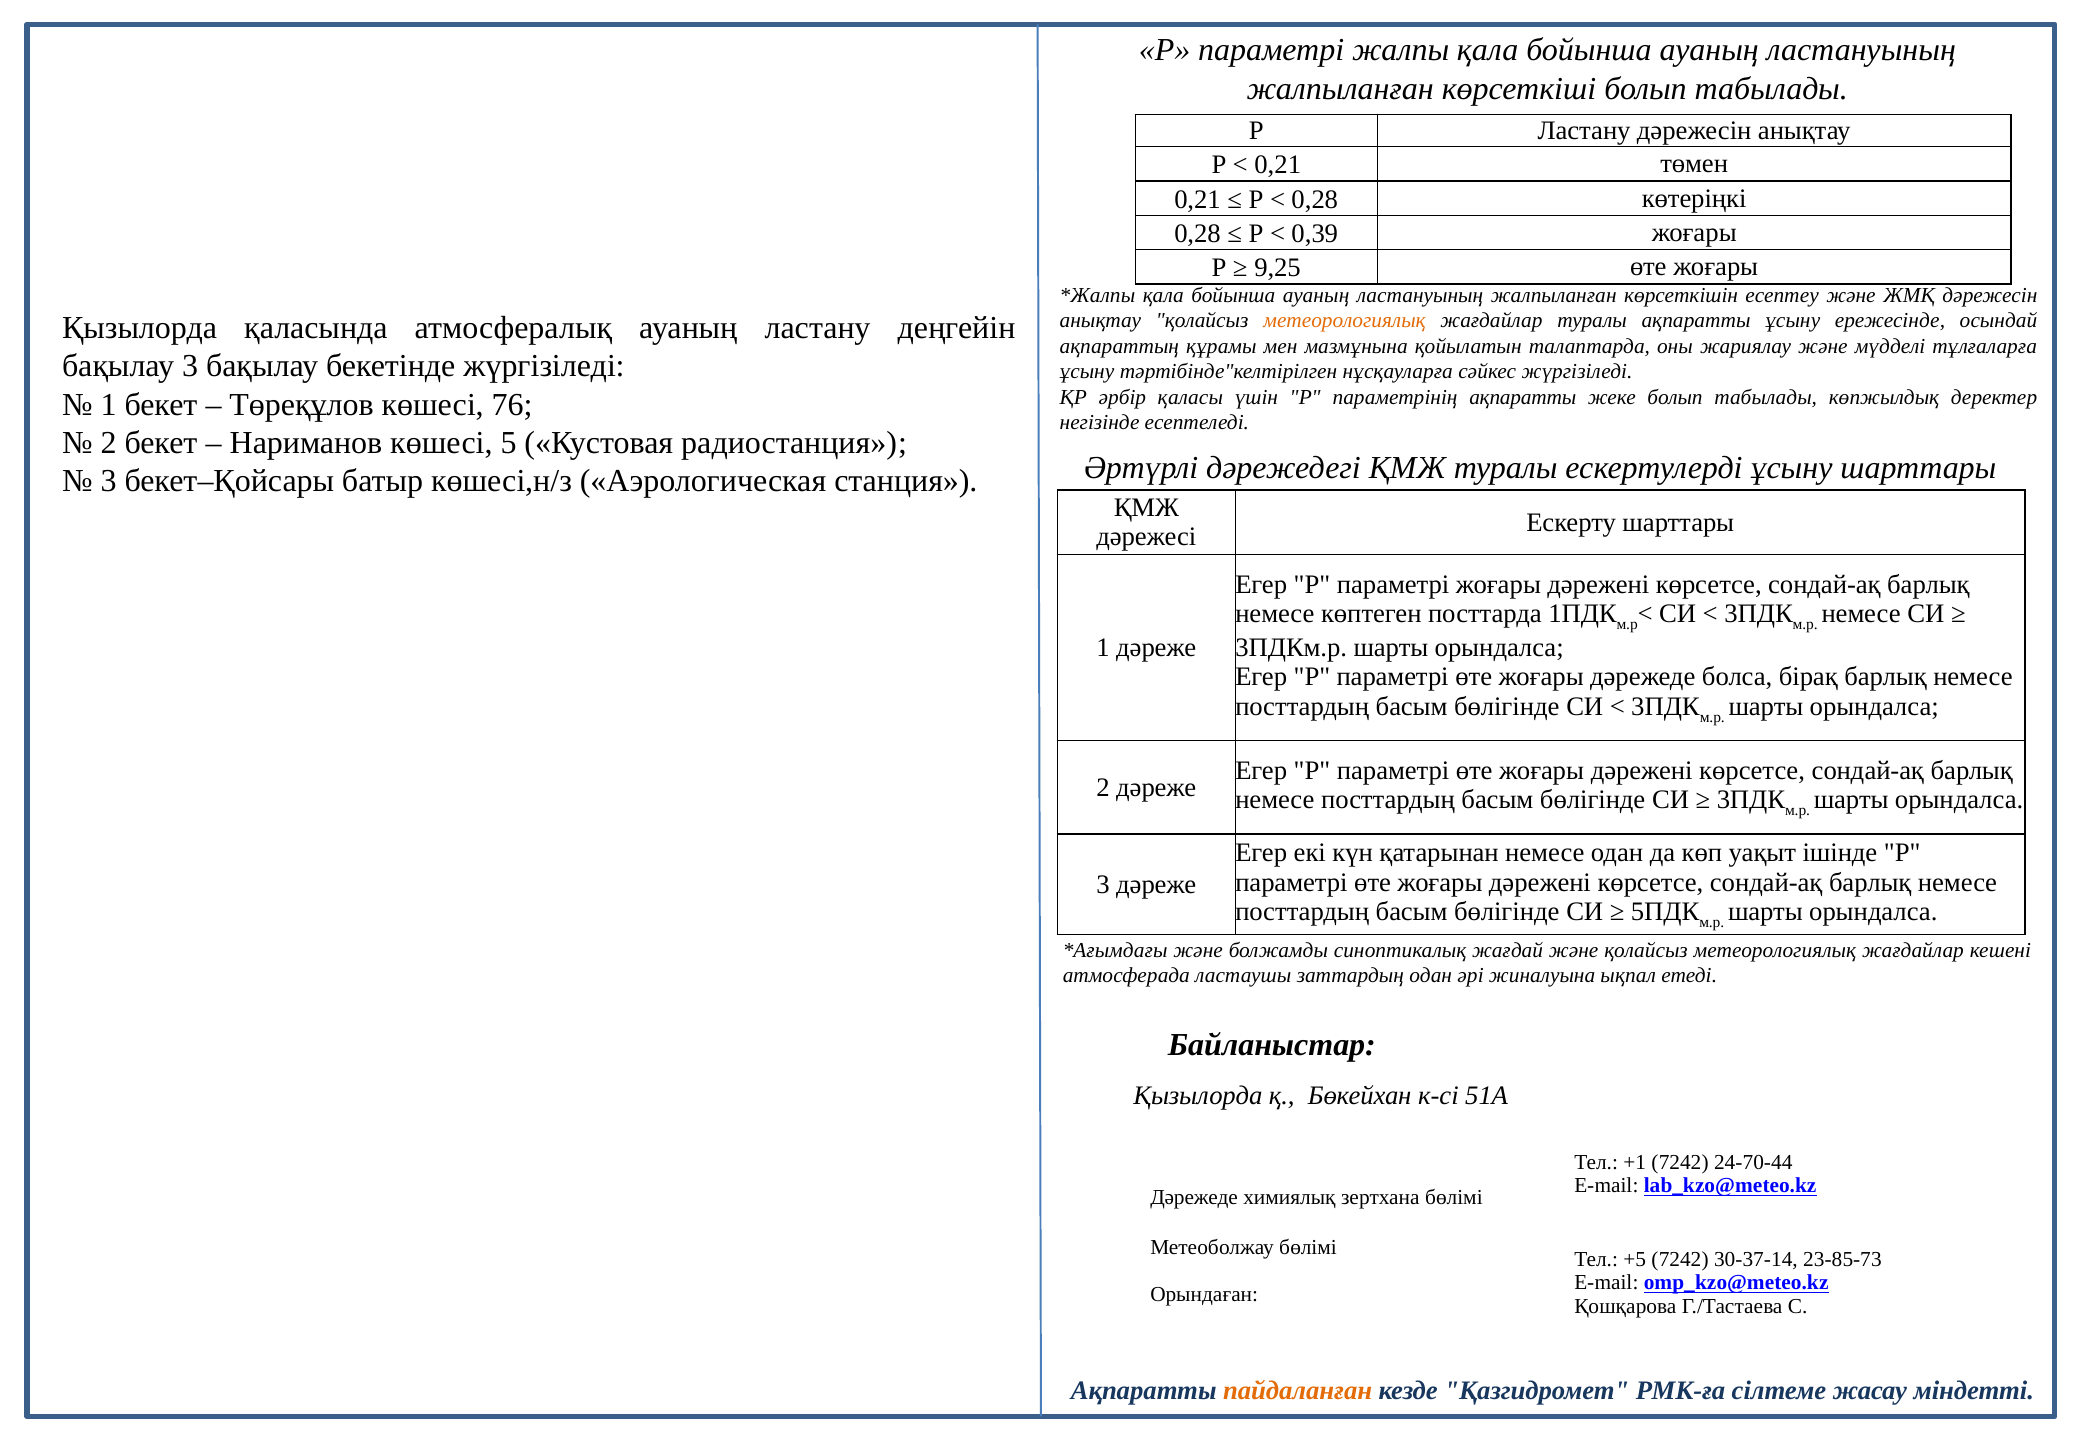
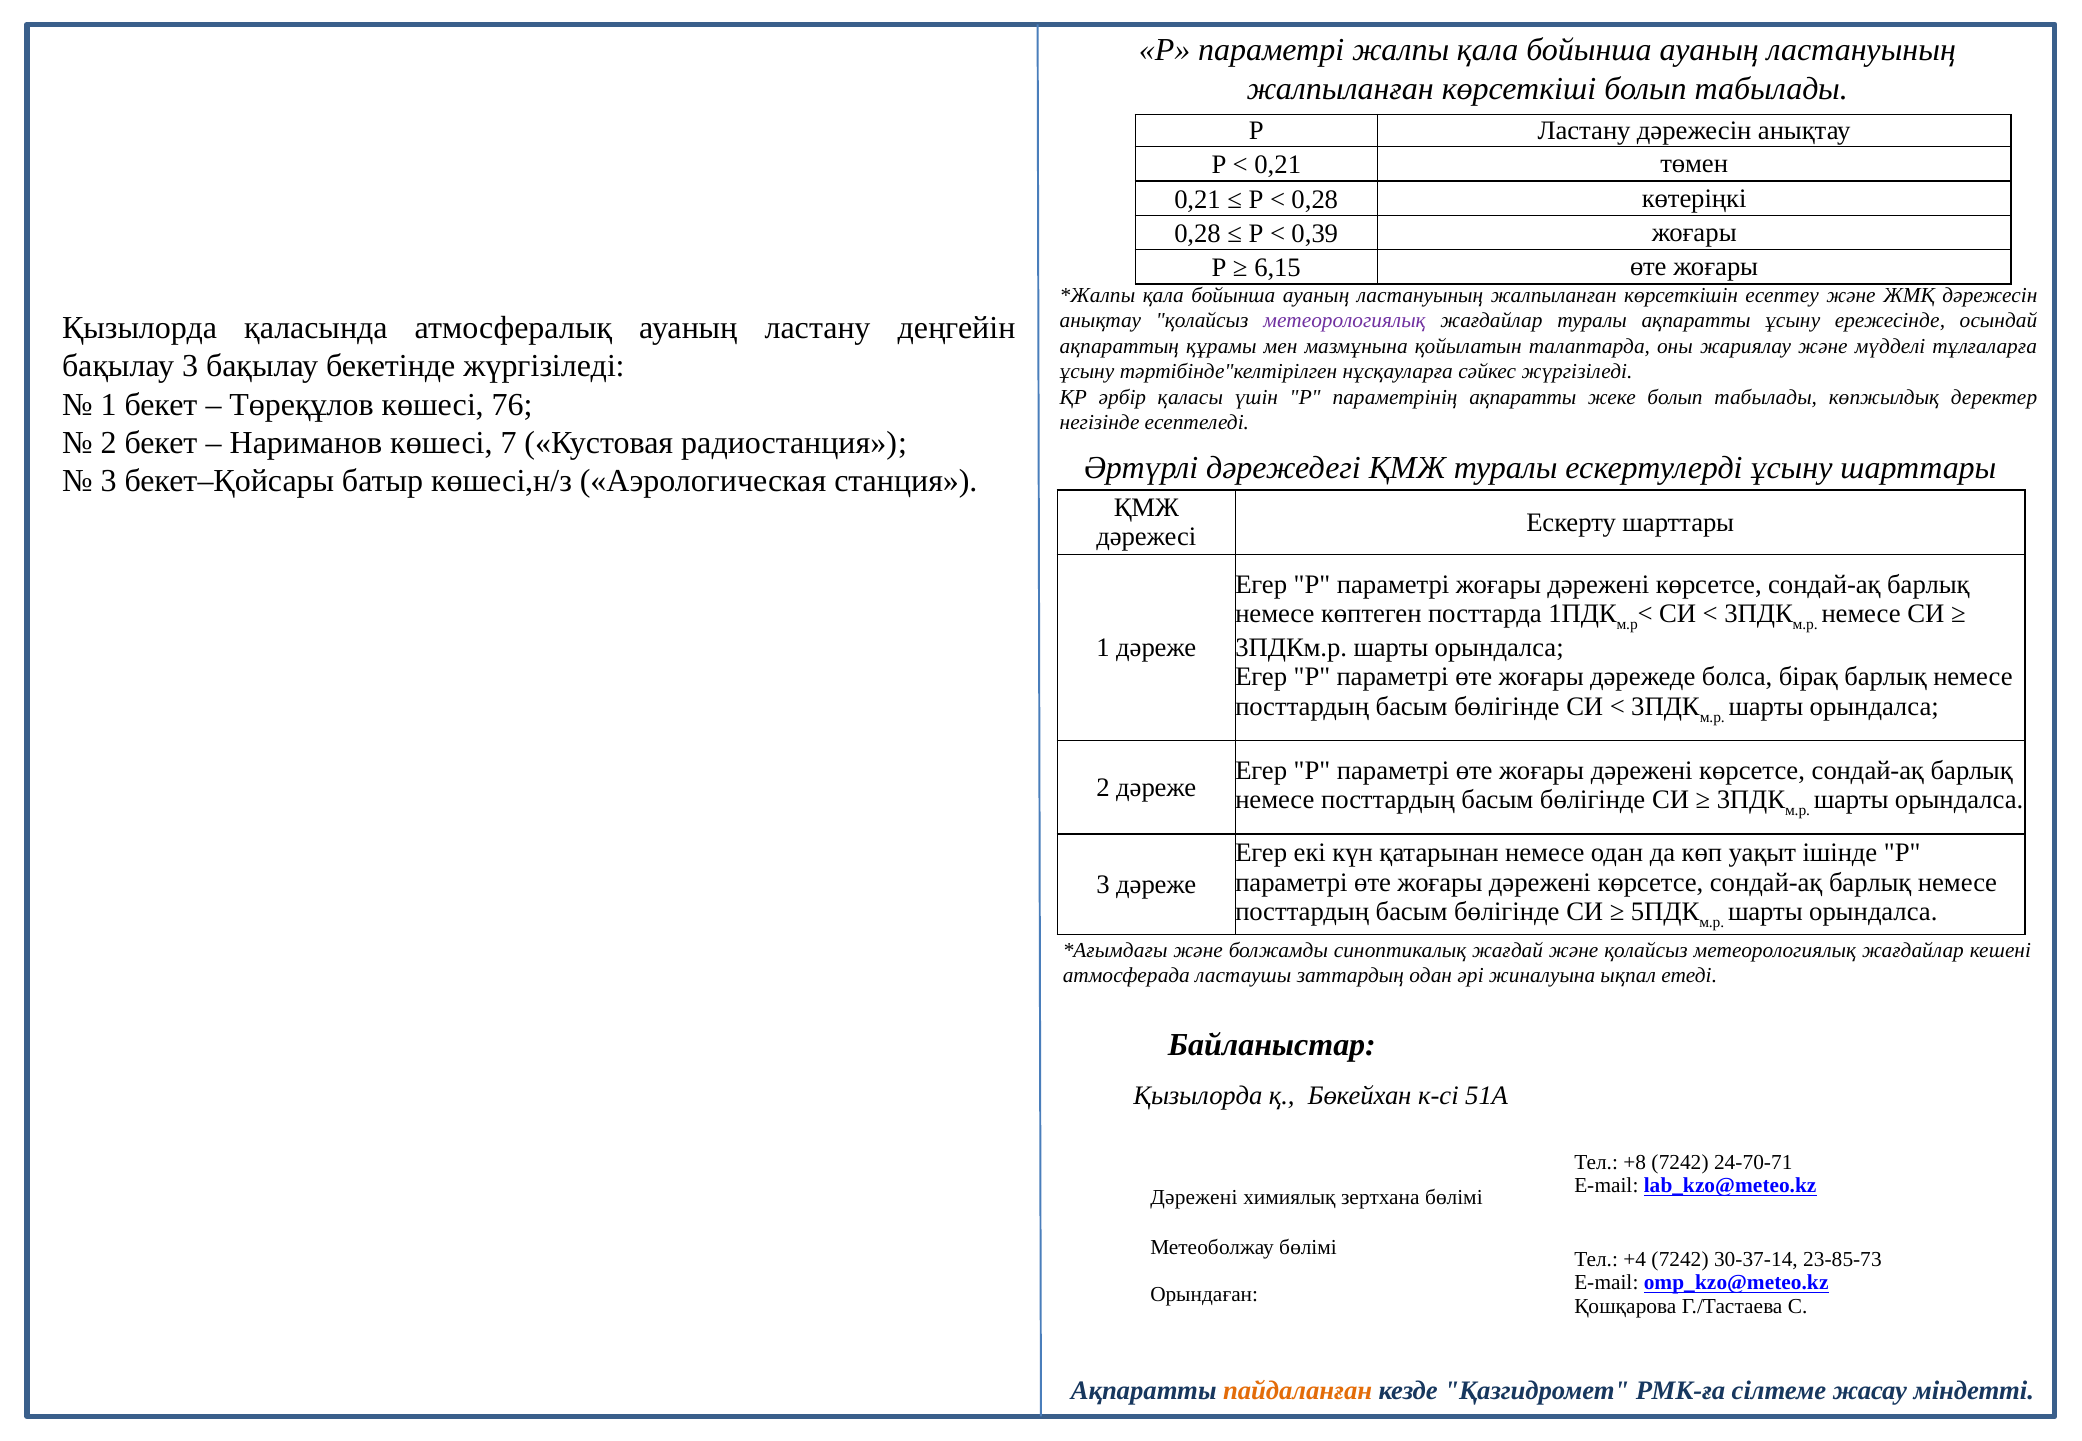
9,25: 9,25 -> 6,15 (1278, 268)
метеорологиялық colour: orange -> purple (1345, 321)
5: 5 -> 7 (509, 443)
+1: +1 -> +8 (1635, 1163)
24-70-44: 24-70-44 -> 24-70-71 (1753, 1163)
Дәрежеде: Дәрежеде -> Дәрежені (1194, 1198)
+5: +5 -> +4 (1635, 1260)
